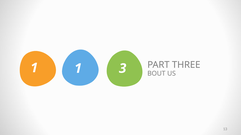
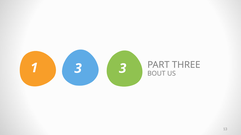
1 1: 1 -> 3 (78, 69)
